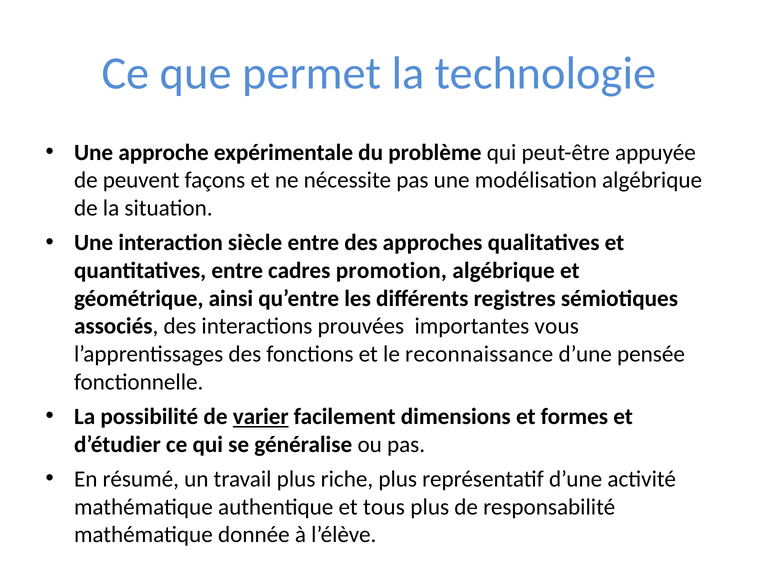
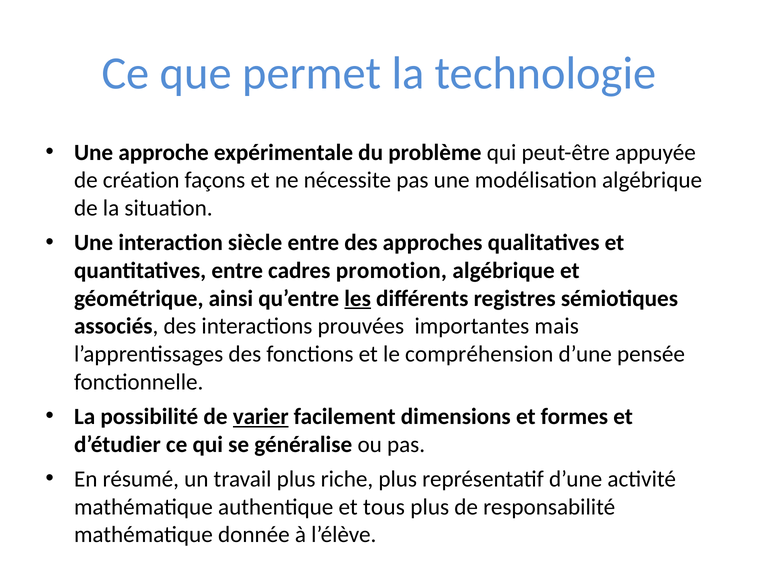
peuvent: peuvent -> création (141, 180)
les underline: none -> present (358, 298)
vous: vous -> mais (557, 326)
reconnaissance: reconnaissance -> compréhension (479, 354)
